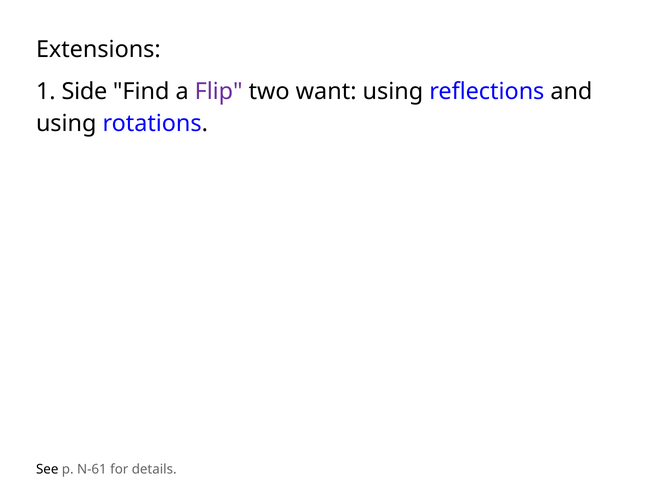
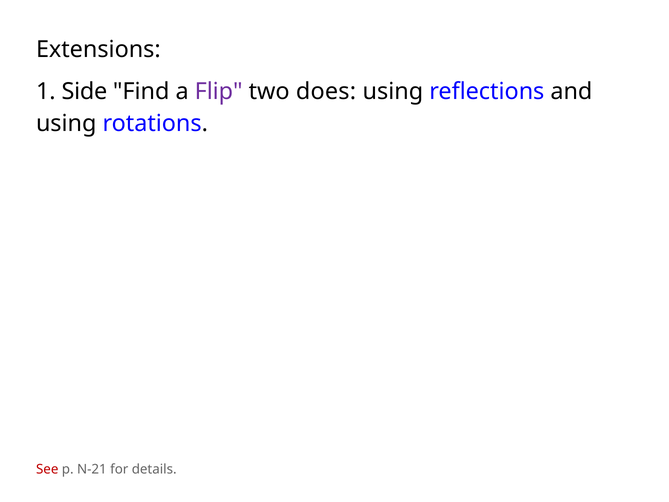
want: want -> does (326, 91)
See colour: black -> red (47, 469)
N-61: N-61 -> N-21 (92, 469)
